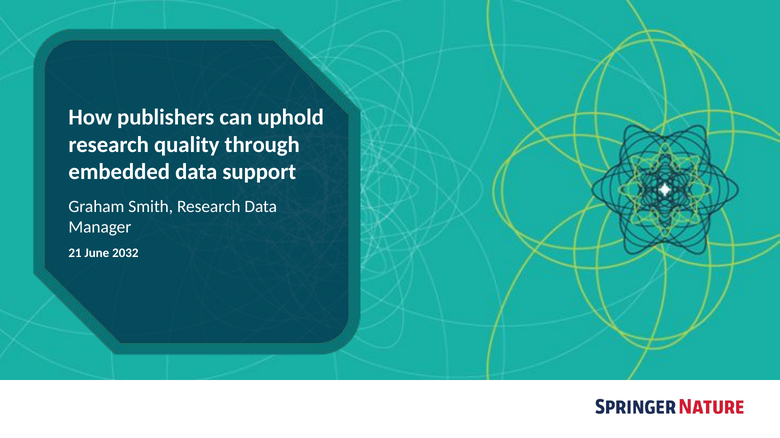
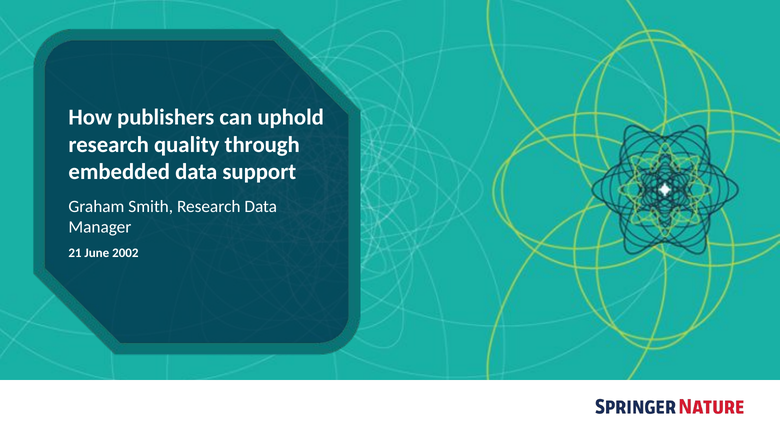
2032: 2032 -> 2002 (125, 254)
